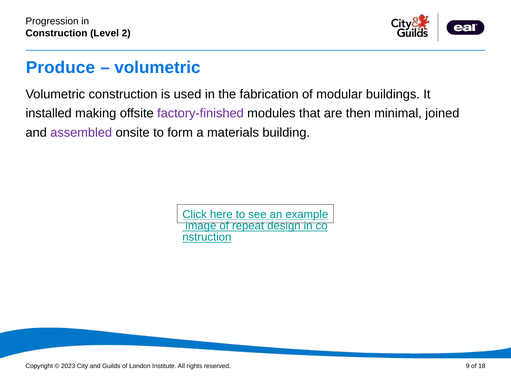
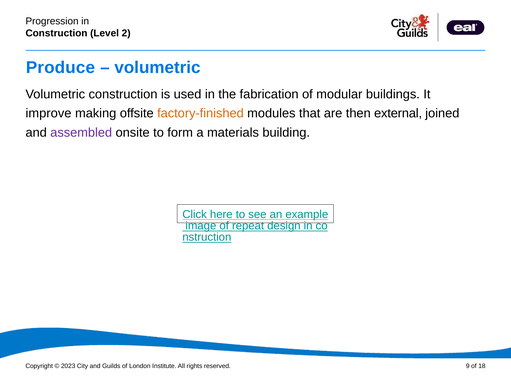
installed: installed -> improve (49, 113)
factory-finished colour: purple -> orange (200, 113)
minimal: minimal -> external (398, 113)
